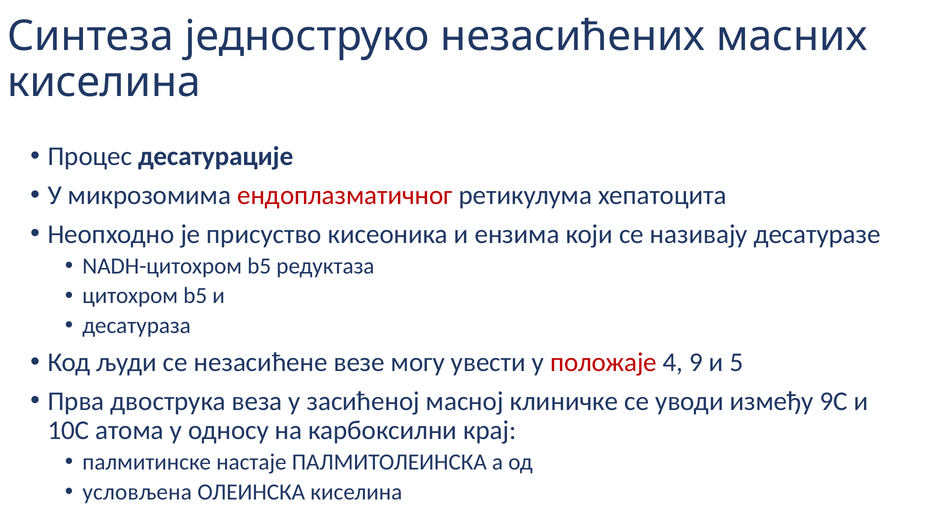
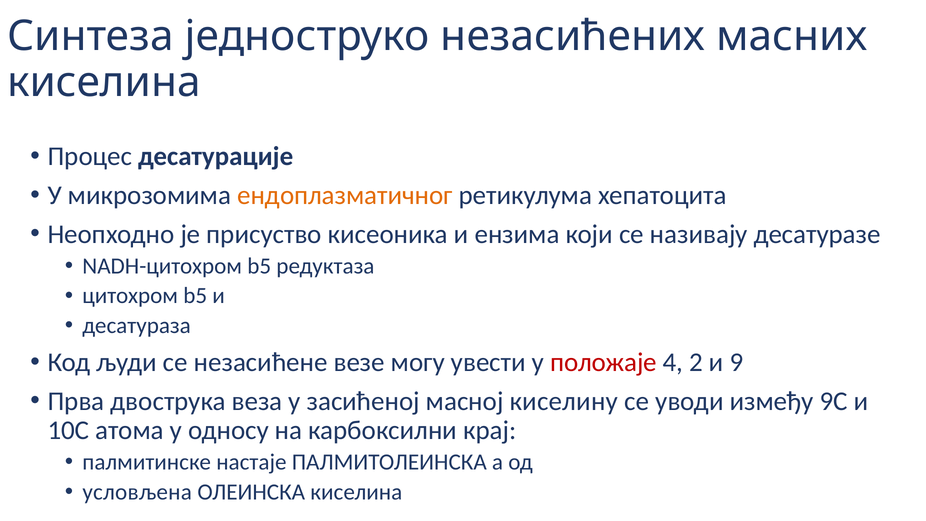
ендоплазматичног colour: red -> orange (345, 195)
9: 9 -> 2 (696, 362)
5: 5 -> 9 (737, 362)
клиничке: клиничке -> киселину (564, 401)
